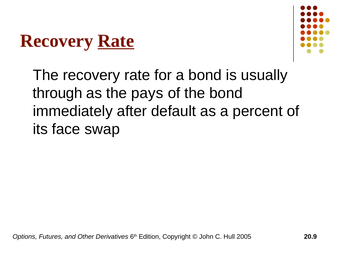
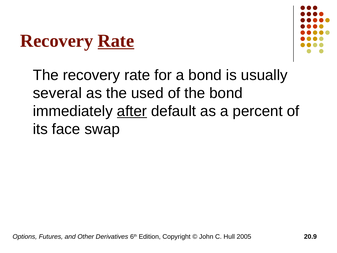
through: through -> several (57, 93)
pays: pays -> used (147, 93)
after underline: none -> present (132, 111)
